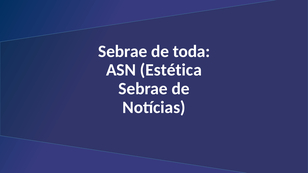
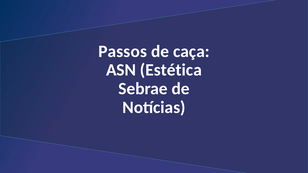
Sebrae: Sebrae -> Passos (123, 51)
toda: toda -> caça (191, 51)
